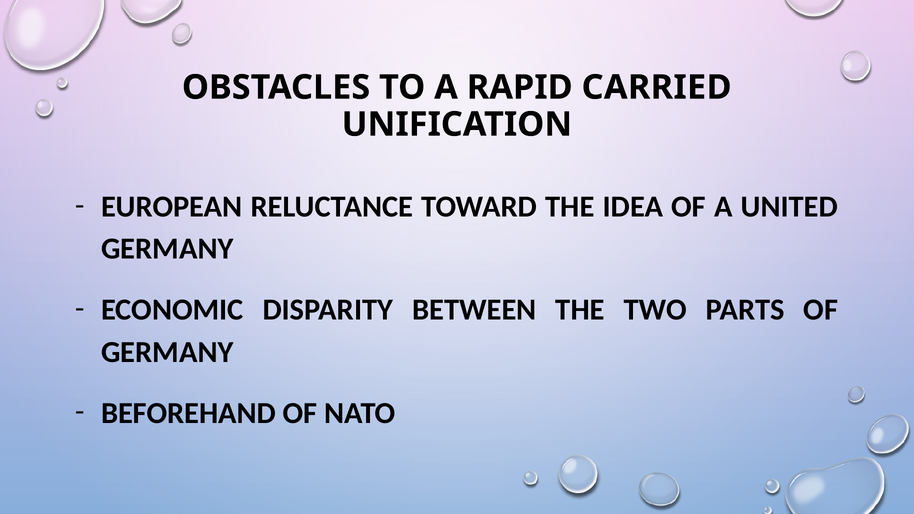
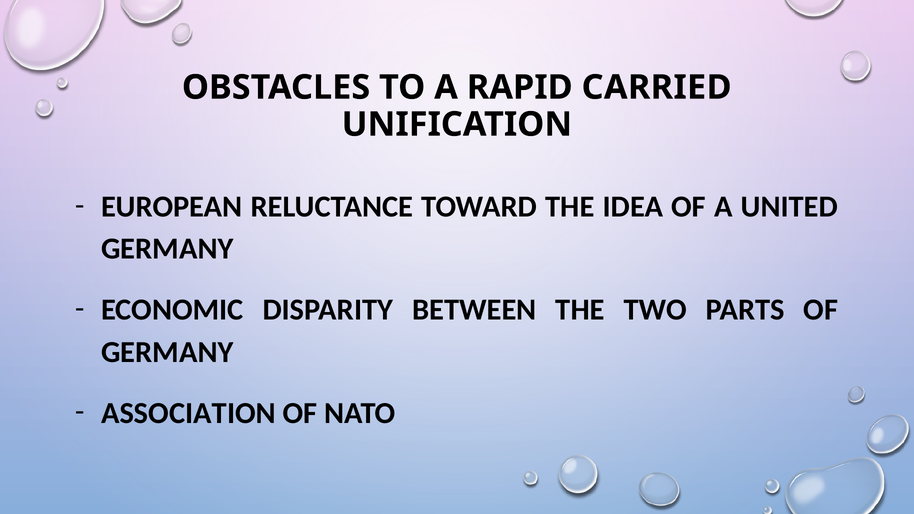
BEFOREHAND: BEFOREHAND -> ASSOCIATION (188, 413)
